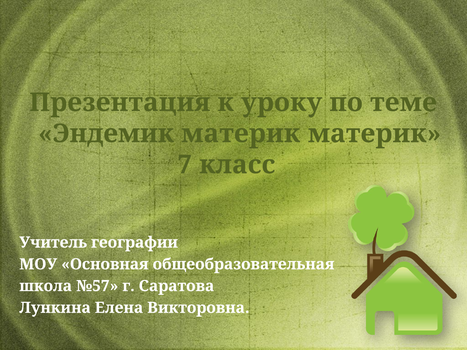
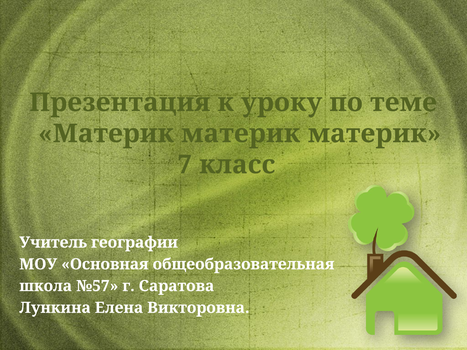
Эндемик: Эндемик -> Материк (106, 134)
